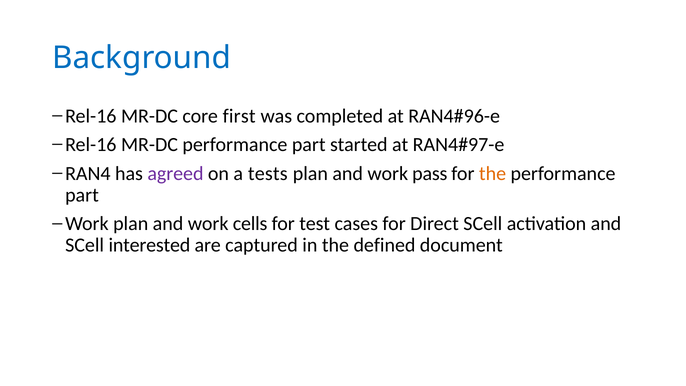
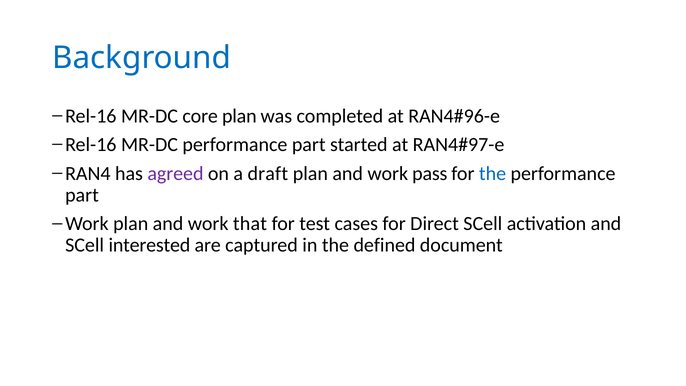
core first: first -> plan (239, 116)
tests: tests -> draft (268, 173)
the colour: orange -> blue (493, 173)
cells: cells -> that (250, 224)
